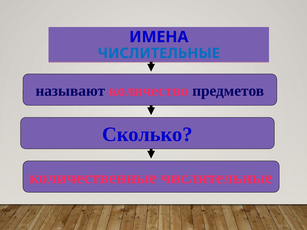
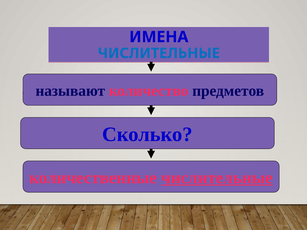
числительные underline: none -> present (217, 178)
